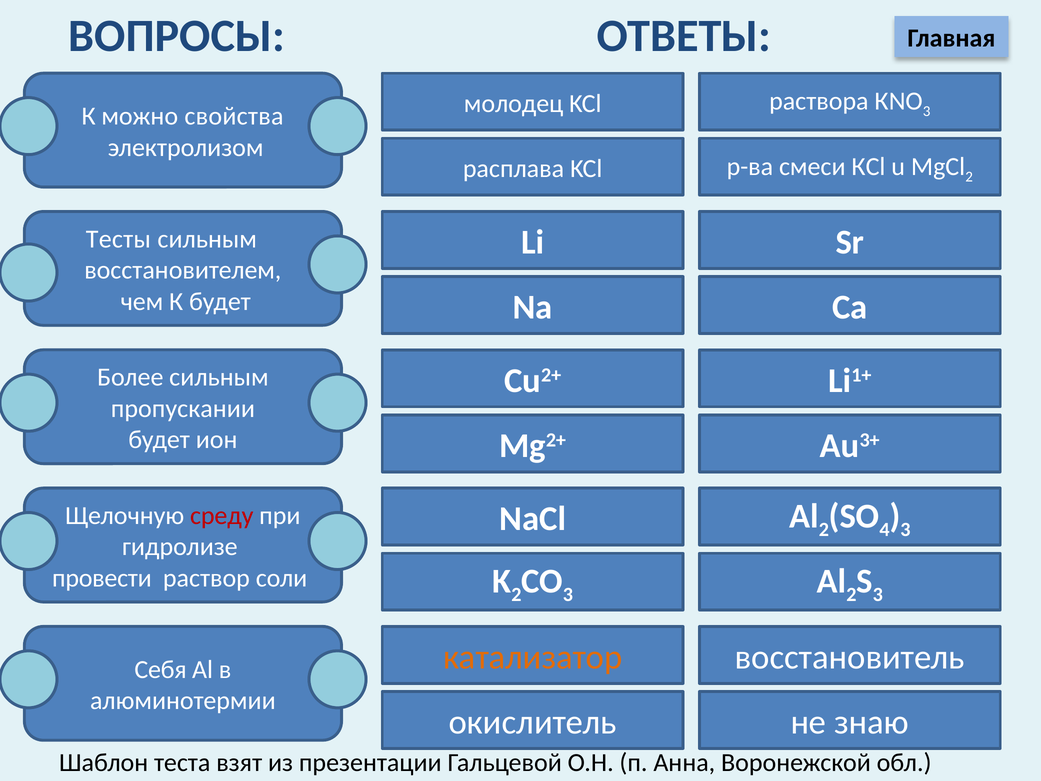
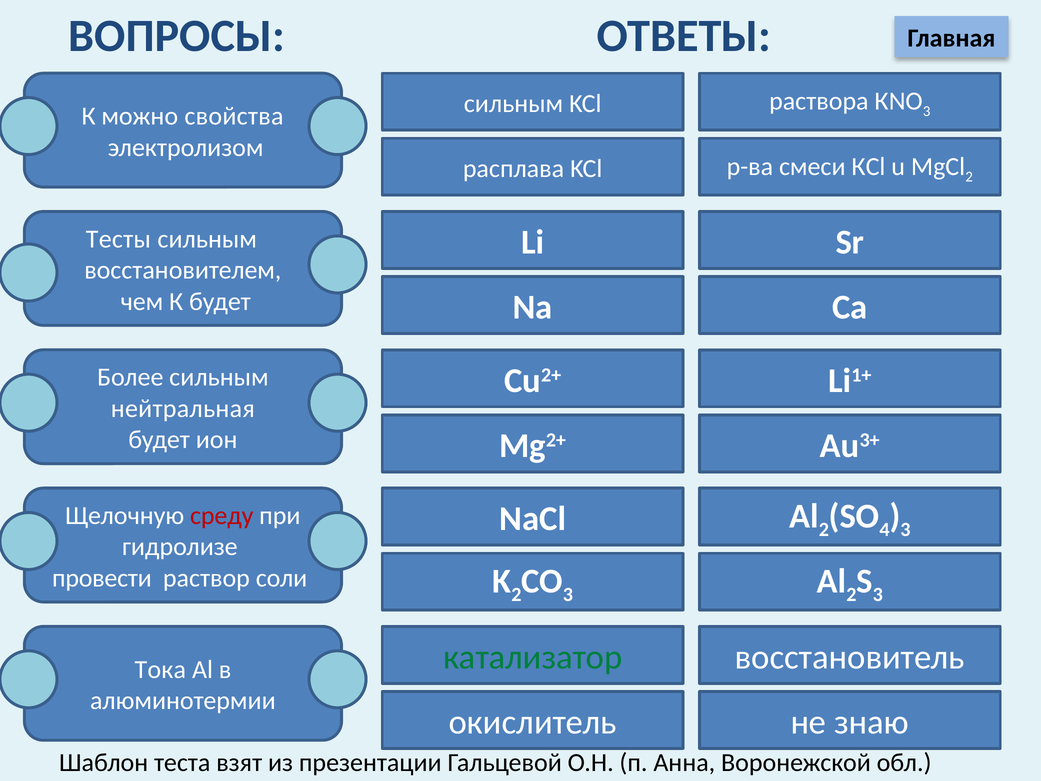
молодец: молодец -> сильным (514, 103)
пропускании: пропускании -> нейтральная (183, 408)
катализатор colour: orange -> green (533, 657)
Себя: Себя -> Тока (160, 669)
